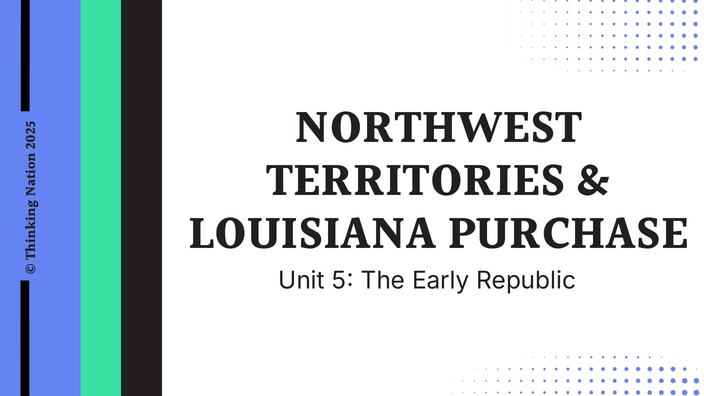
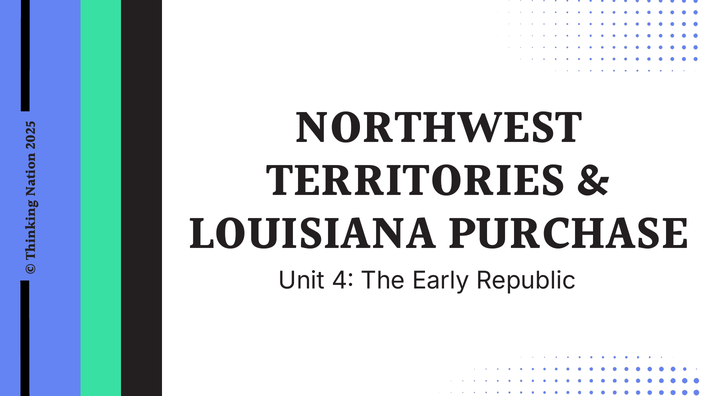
Unit 5: 5 -> 4 (343, 281)
